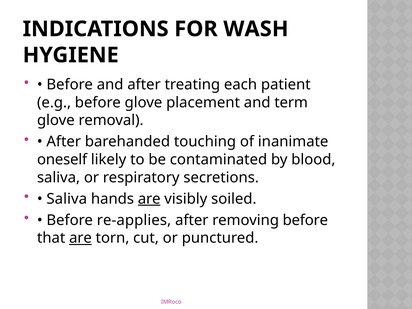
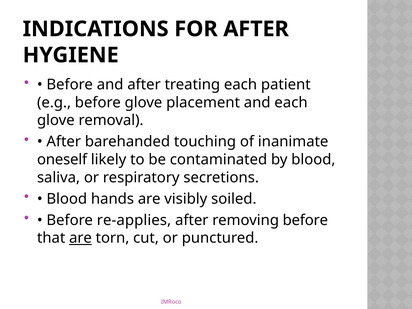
FOR WASH: WASH -> AFTER (256, 29)
and term: term -> each (291, 102)
Saliva: Saliva -> Blood (67, 199)
are underline: present -> none (149, 199)
